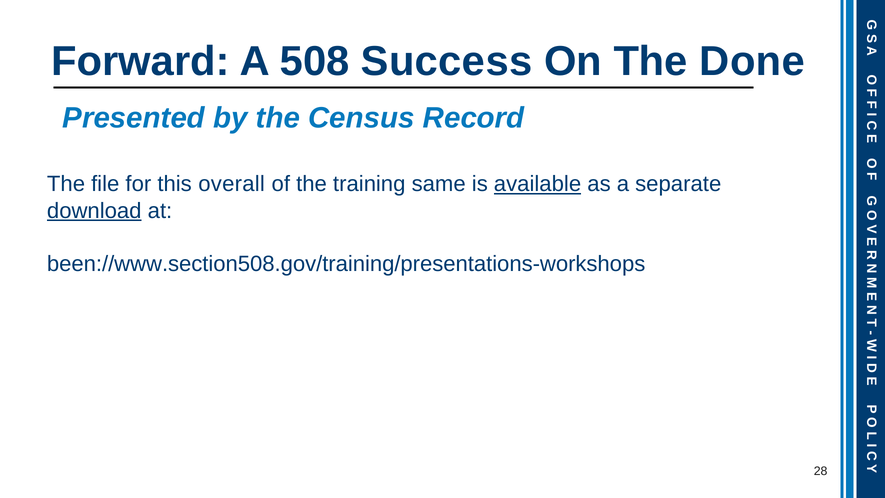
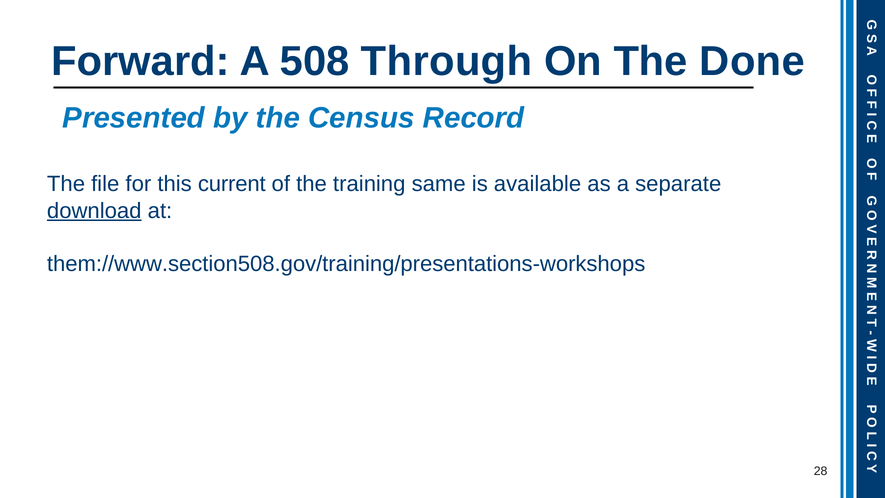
Success: Success -> Through (447, 62)
overall: overall -> current (232, 184)
available underline: present -> none (538, 184)
been://www.section508.gov/training/presentations-workshops: been://www.section508.gov/training/presentations-workshops -> them://www.section508.gov/training/presentations-workshops (346, 264)
